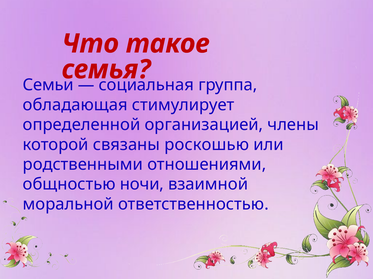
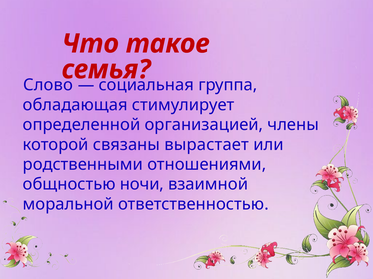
Семьи: Семьи -> Слово (48, 85)
роскошью: роскошью -> вырастает (207, 145)
